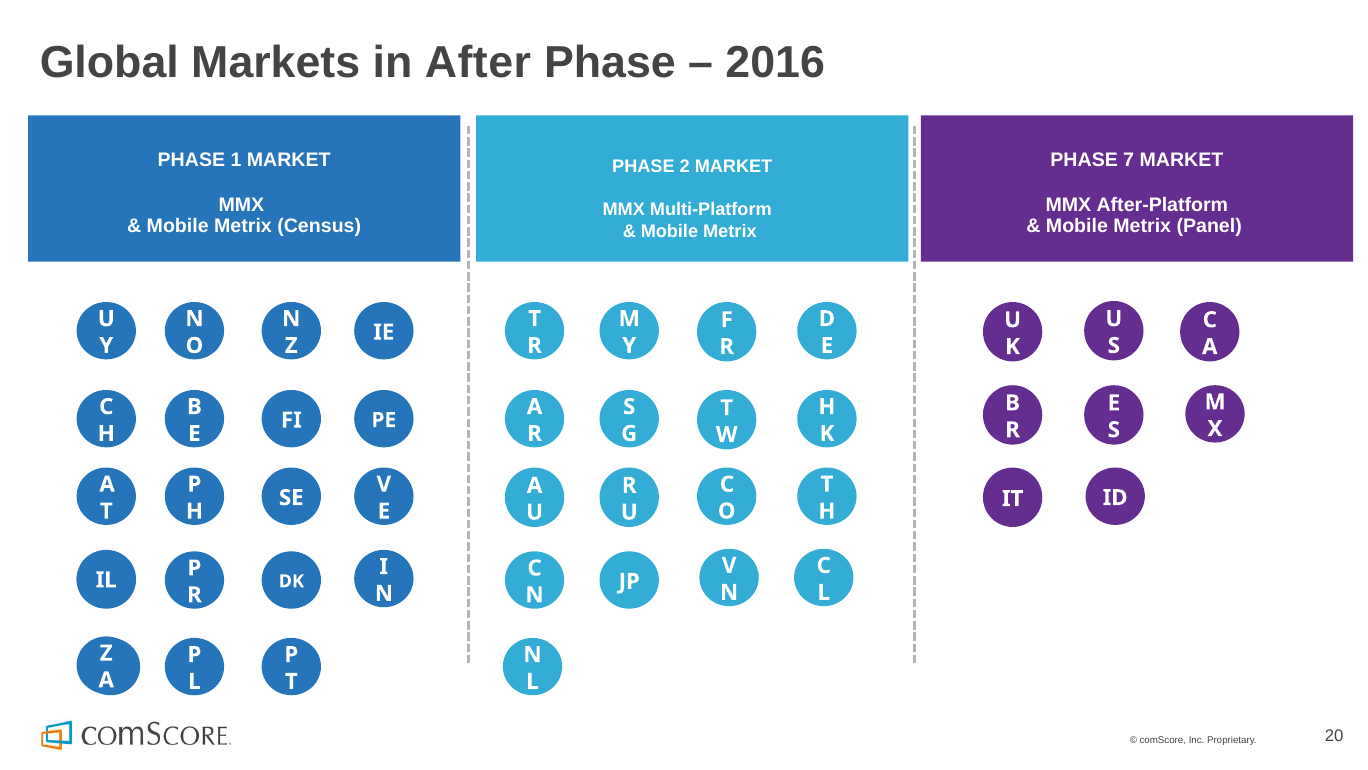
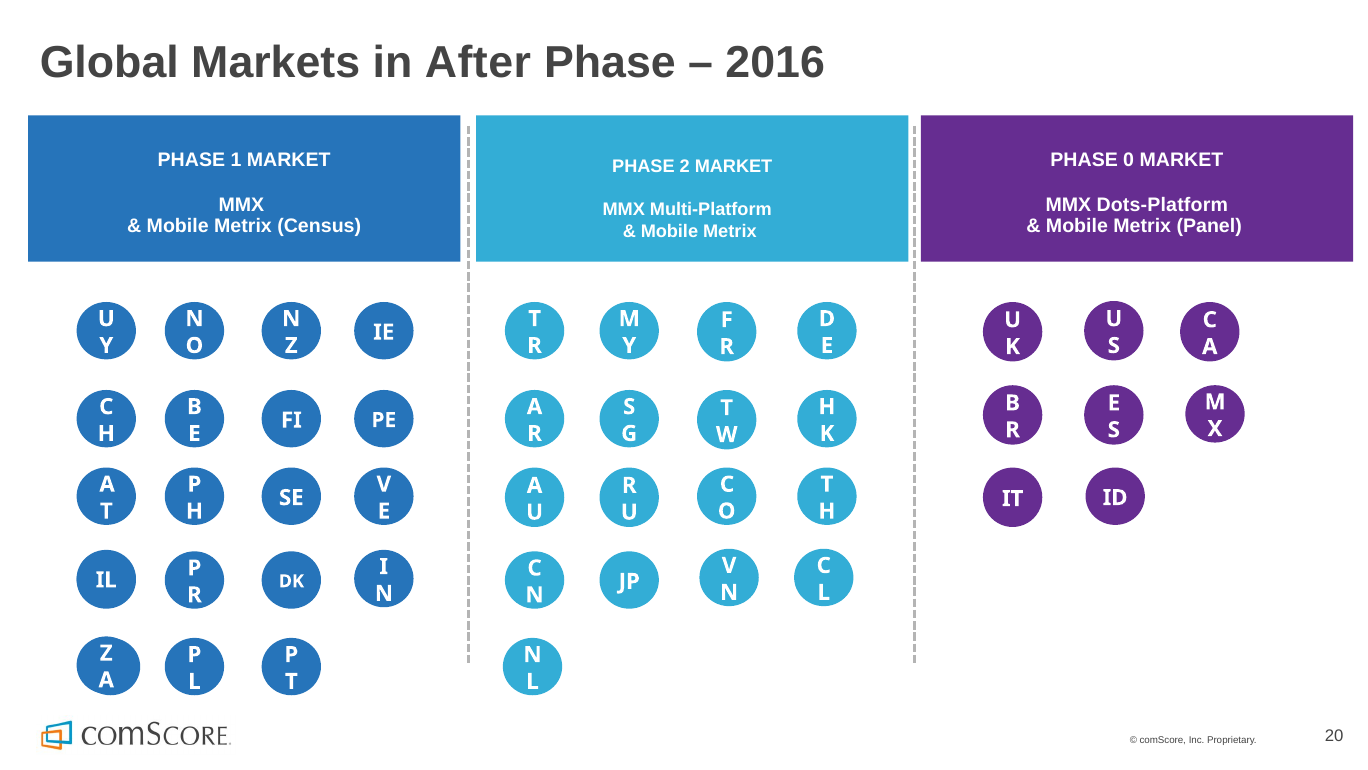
7: 7 -> 0 (1129, 160)
After-Platform: After-Platform -> Dots-Platform (1162, 205)
